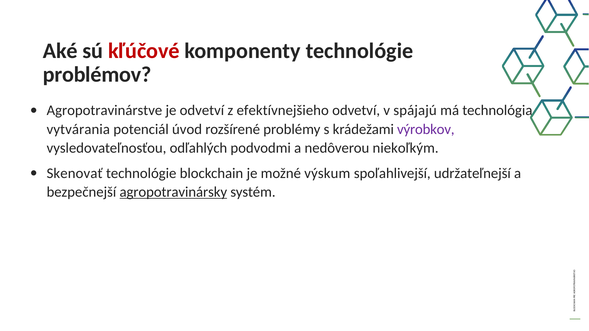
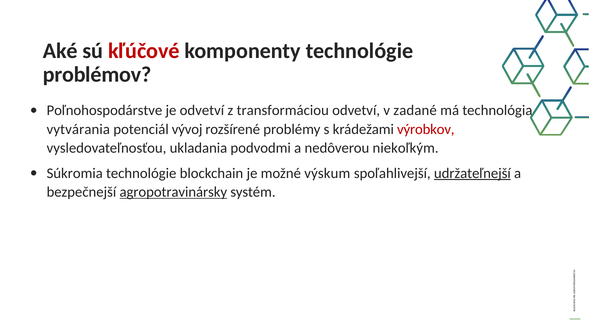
Agropotravinárstve: Agropotravinárstve -> Poľnohospodárstve (104, 110)
efektívnejšieho: efektívnejšieho -> transformáciou (283, 110)
spájajú: spájajú -> zadané (415, 110)
úvod: úvod -> vývoj (187, 129)
výrobkov colour: purple -> red (426, 129)
odľahlých: odľahlých -> ukladania (198, 148)
Skenovať: Skenovať -> Súkromia (75, 173)
udržateľnejší underline: none -> present (472, 173)
